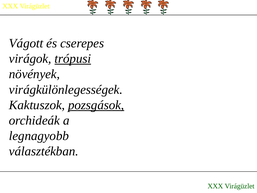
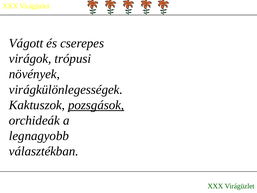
trópusi underline: present -> none (73, 59)
